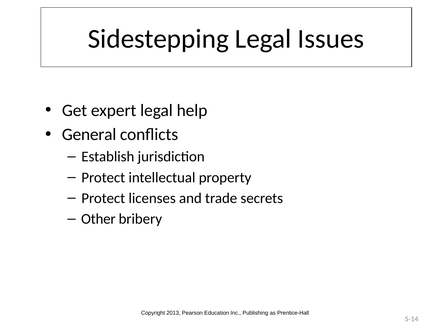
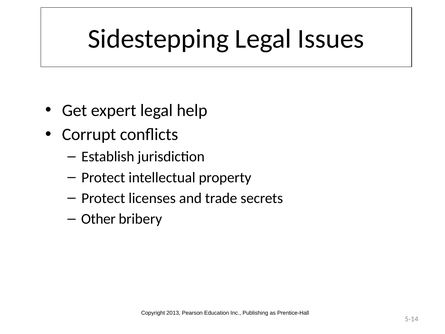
General: General -> Corrupt (89, 134)
